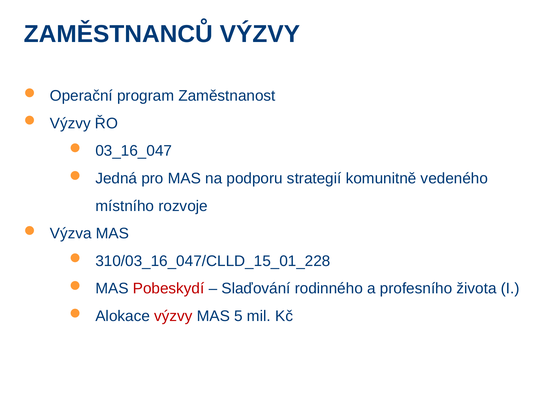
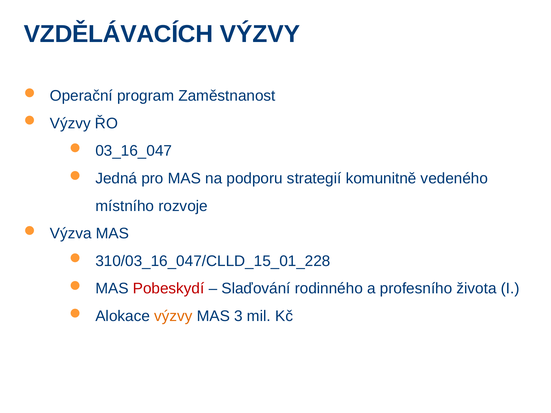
ZAMĚSTNANCŮ: ZAMĚSTNANCŮ -> VZDĚLÁVACÍCH (118, 34)
výzvy colour: red -> orange (173, 316)
5: 5 -> 3 (238, 316)
